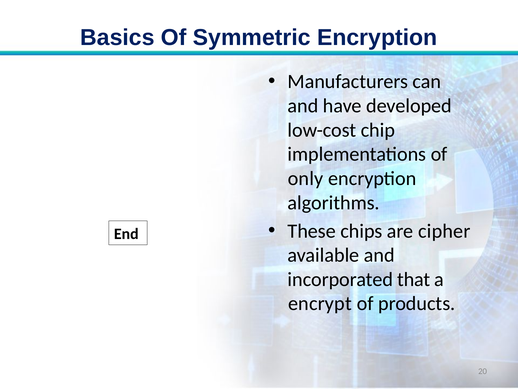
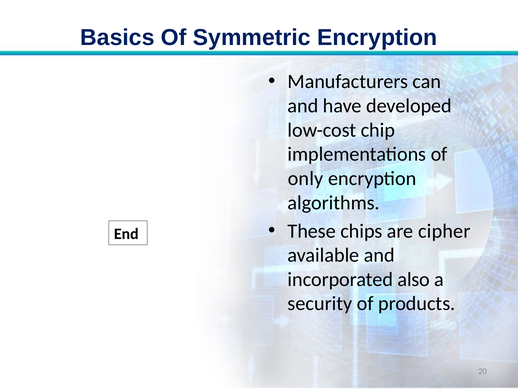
that: that -> also (414, 279)
encrypt: encrypt -> security (320, 303)
